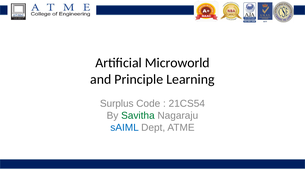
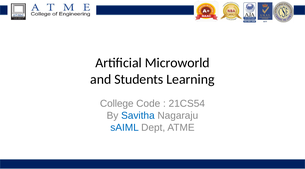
Principle: Principle -> Students (139, 80)
Surplus: Surplus -> College (117, 104)
Savitha colour: green -> blue (138, 116)
